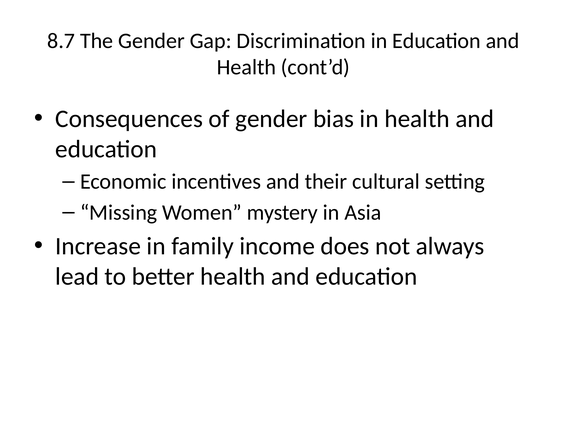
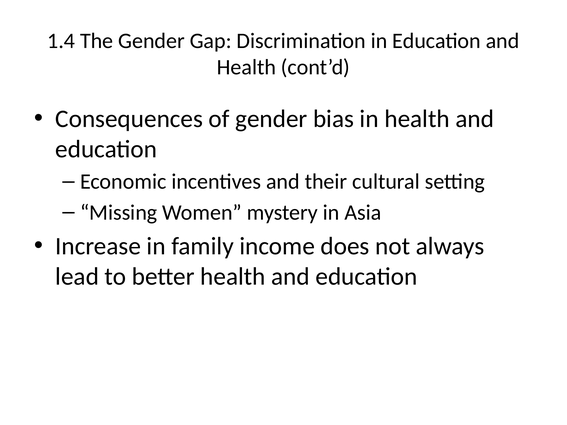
8.7: 8.7 -> 1.4 (61, 41)
